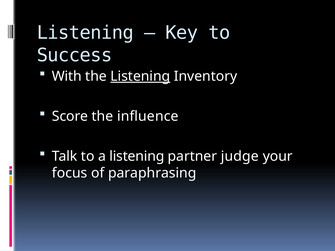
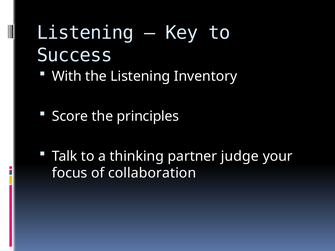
Listening underline: present -> none (140, 76)
influence: influence -> principles (148, 116)
a listening: listening -> thinking (137, 156)
paraphrasing: paraphrasing -> collaboration (152, 173)
